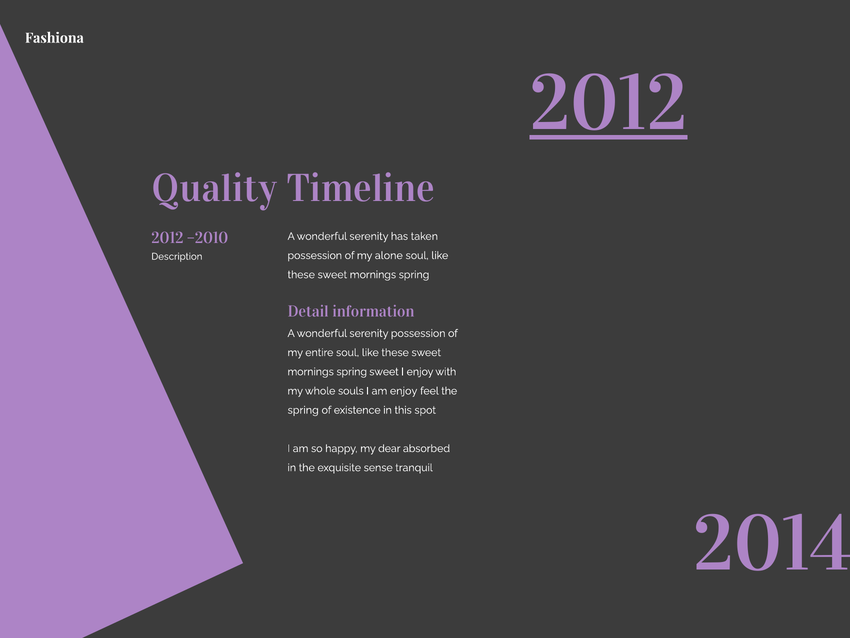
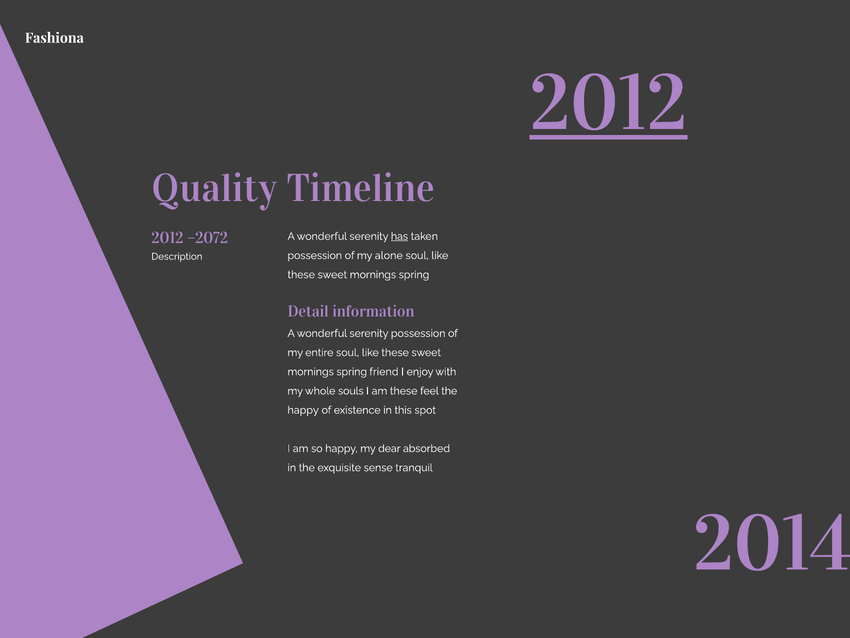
has underline: none -> present (399, 236)
–2010: –2010 -> –2072 (208, 238)
spring sweet: sweet -> friend (384, 371)
am enjoy: enjoy -> these (404, 391)
spring: spring -> happy (303, 410)
